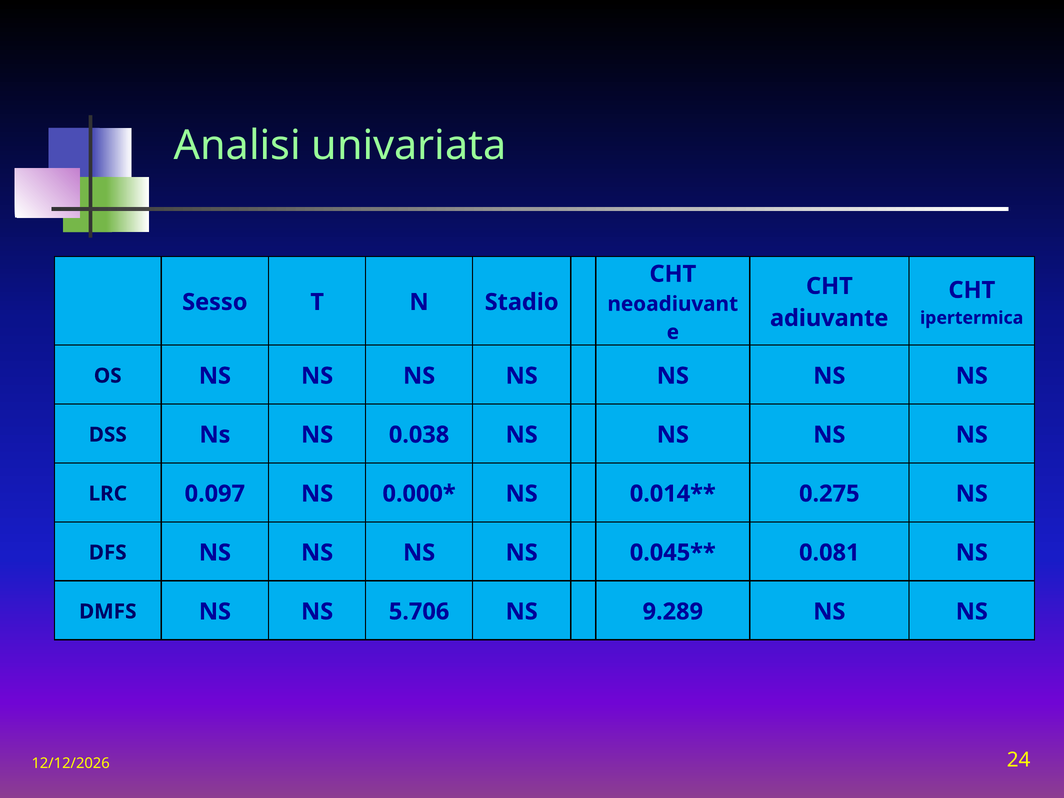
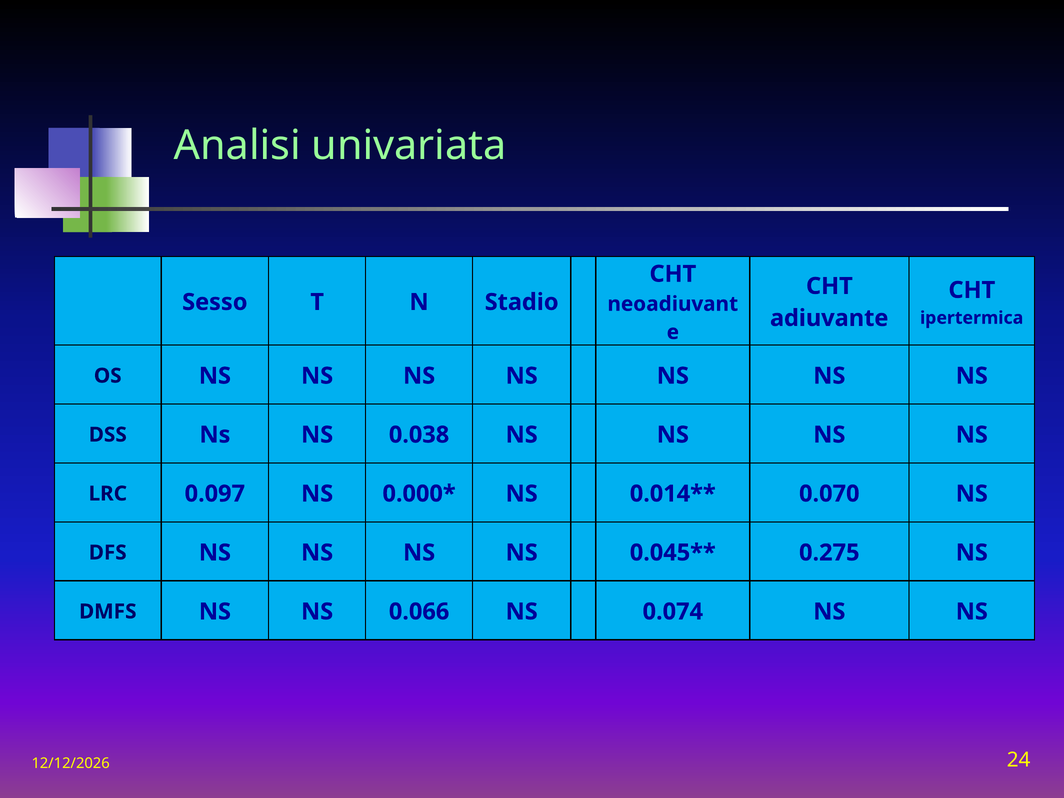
0.275: 0.275 -> 0.070 (829, 494)
0.081: 0.081 -> 0.275 (829, 553)
5.706: 5.706 -> 0.066 (419, 612)
9.289: 9.289 -> 0.074 (673, 612)
